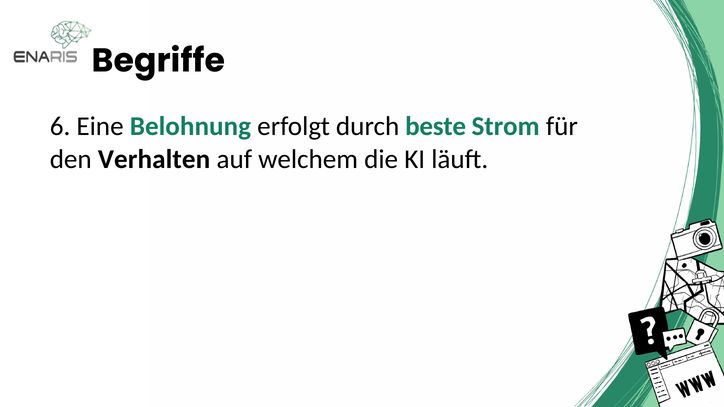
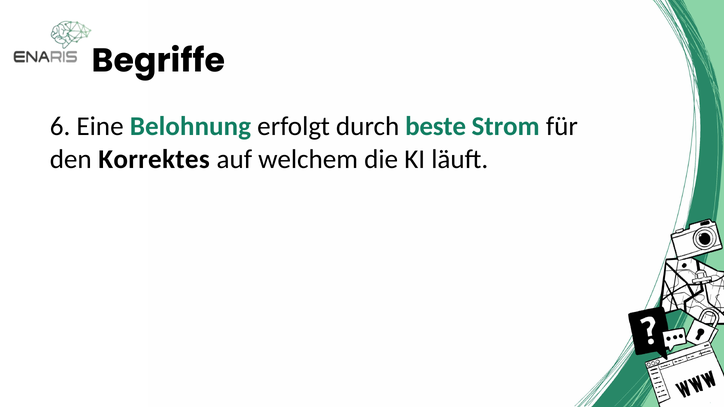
Verhalten: Verhalten -> Korrektes (154, 159)
